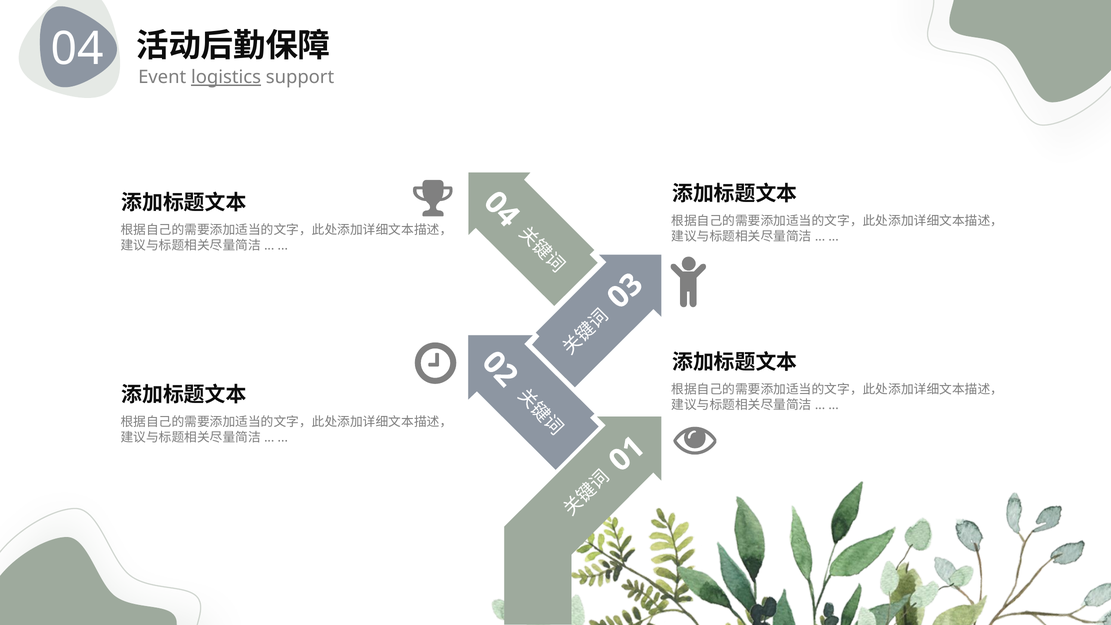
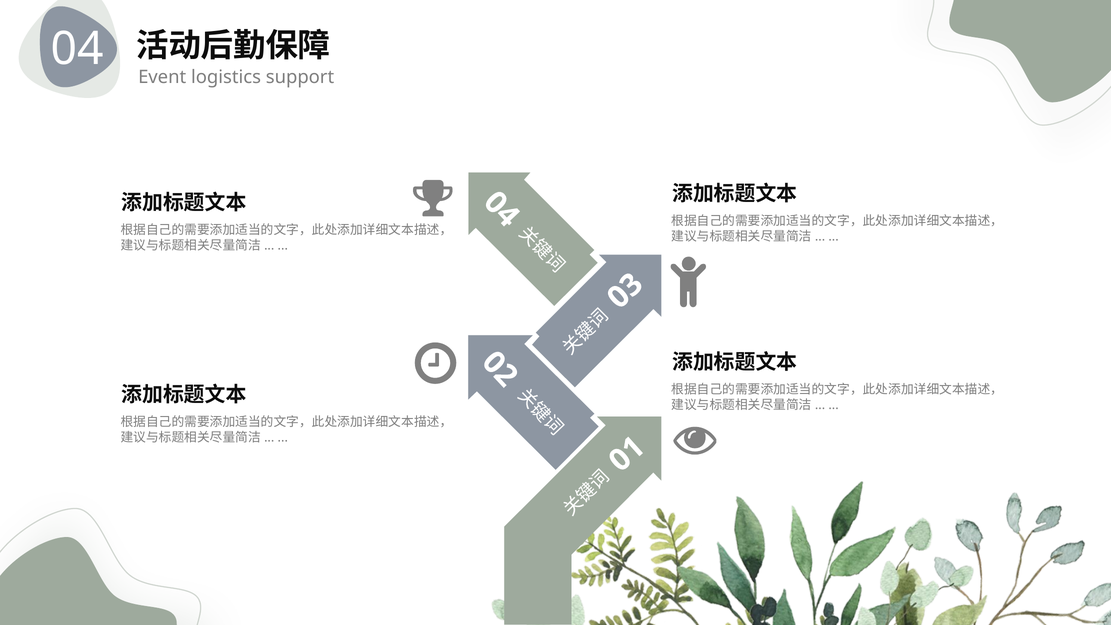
logistics underline: present -> none (226, 77)
